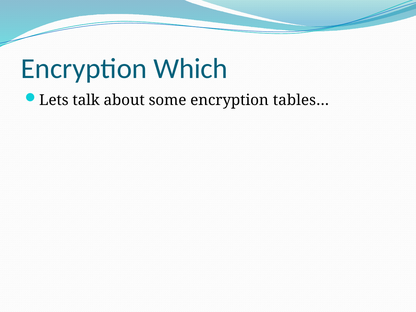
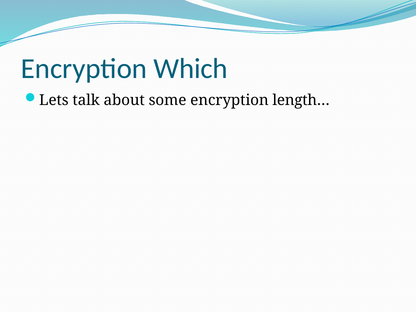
tables…: tables… -> length… (301, 100)
